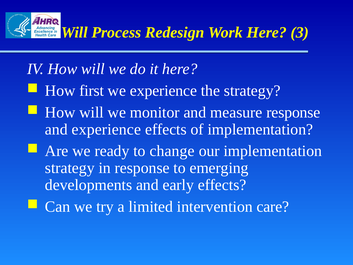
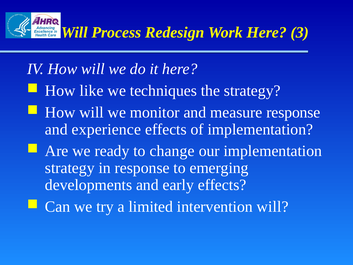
first: first -> like (92, 91)
we experience: experience -> techniques (163, 91)
intervention care: care -> will (273, 206)
